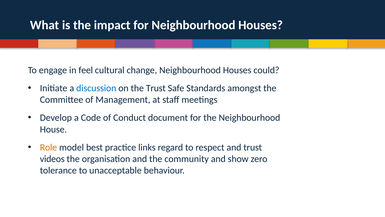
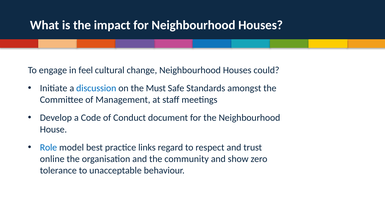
the Trust: Trust -> Must (156, 88)
Role colour: orange -> blue (48, 147)
videos: videos -> online (52, 159)
